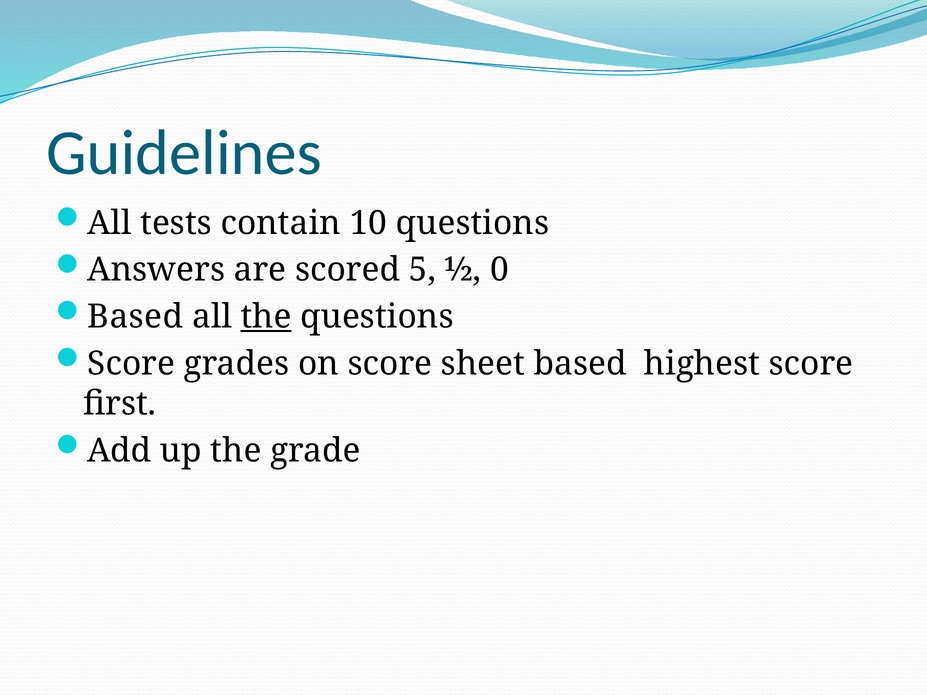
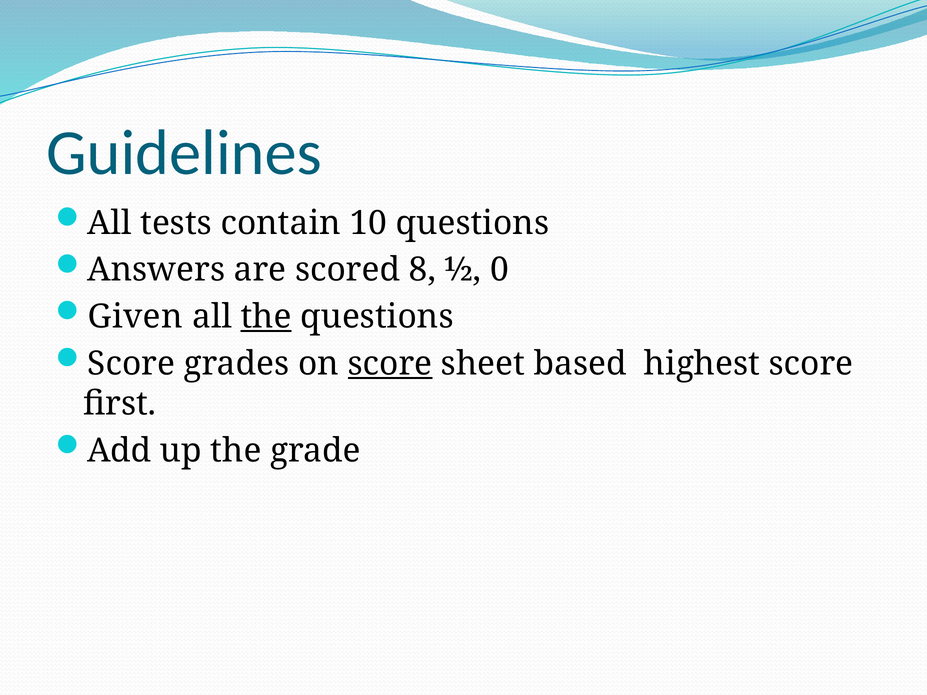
5: 5 -> 8 (423, 270)
Based: Based -> Given (135, 317)
score underline: none -> present (390, 364)
